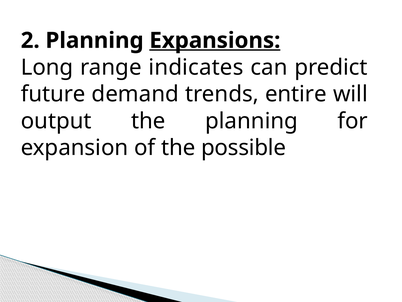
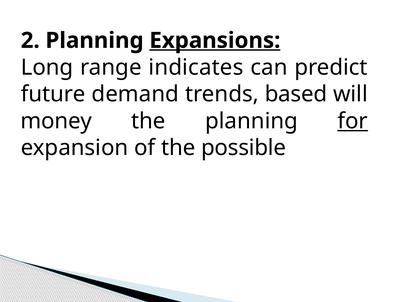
entire: entire -> based (296, 94)
output: output -> money (56, 121)
for underline: none -> present (353, 121)
